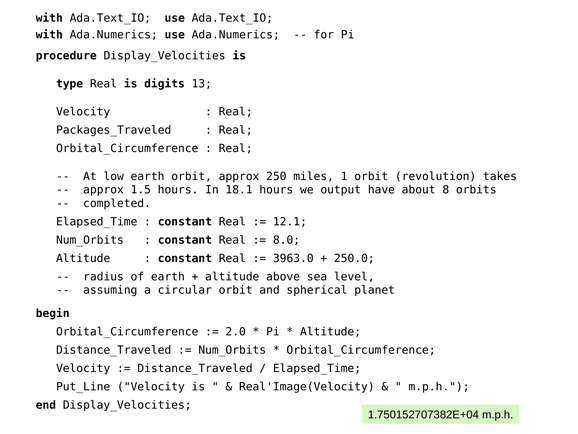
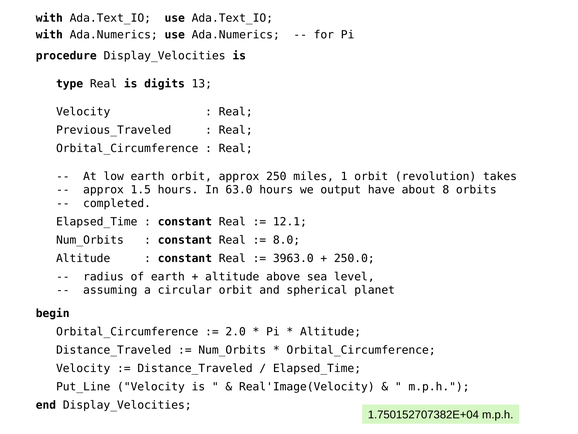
Packages_Traveled: Packages_Traveled -> Previous_Traveled (114, 130)
18.1: 18.1 -> 63.0 (239, 190)
